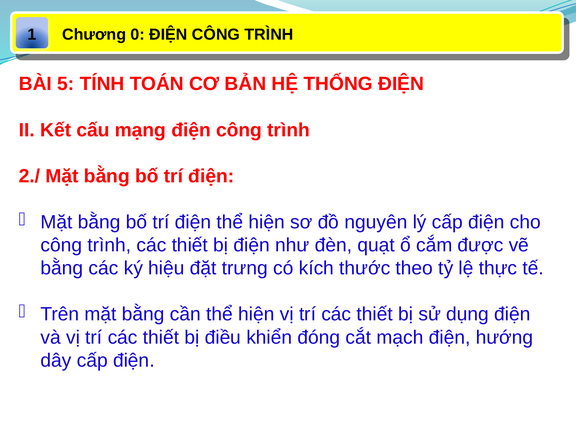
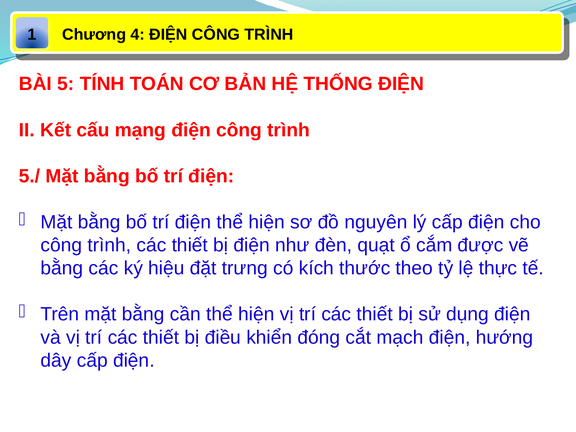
0: 0 -> 4 (138, 35)
2./: 2./ -> 5./ (30, 176)
